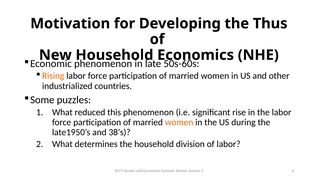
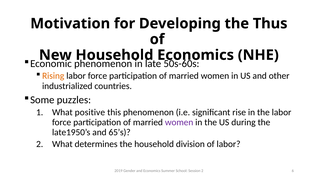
reduced: reduced -> positive (90, 112)
women colour: orange -> purple (179, 122)
38’s: 38’s -> 65’s (120, 132)
